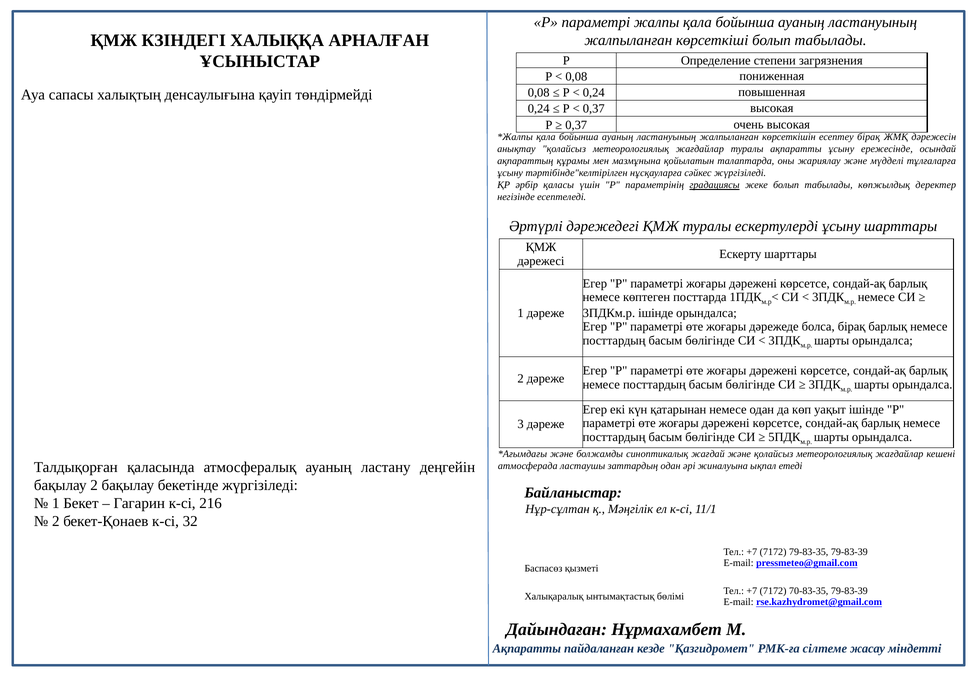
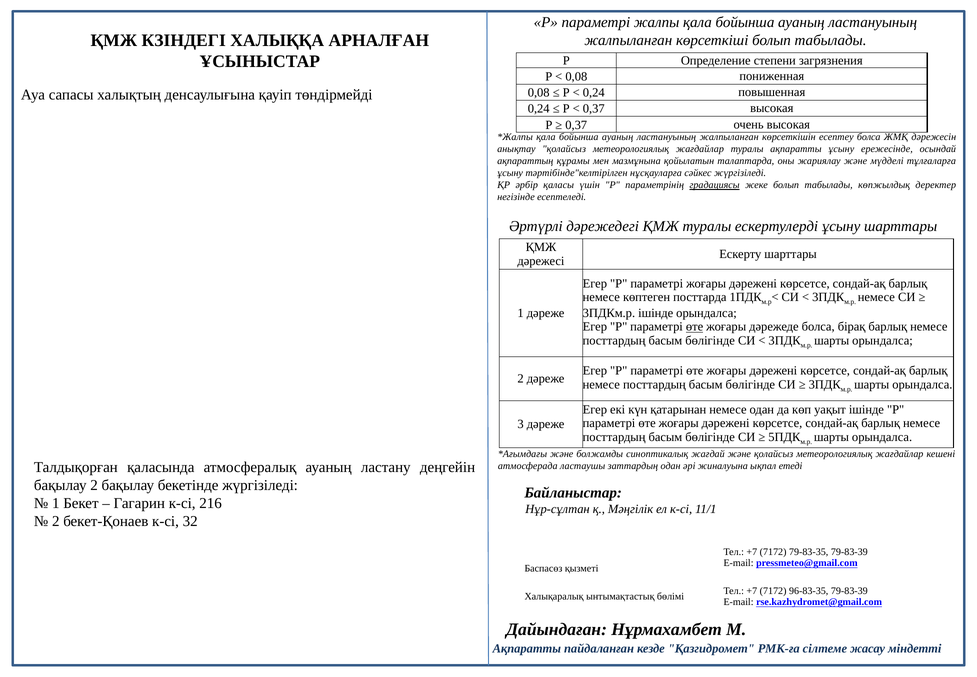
есептеу бірақ: бірақ -> болса (869, 137)
өте underline: none -> present (695, 327)
70-83-35: 70-83-35 -> 96-83-35 (809, 590)
